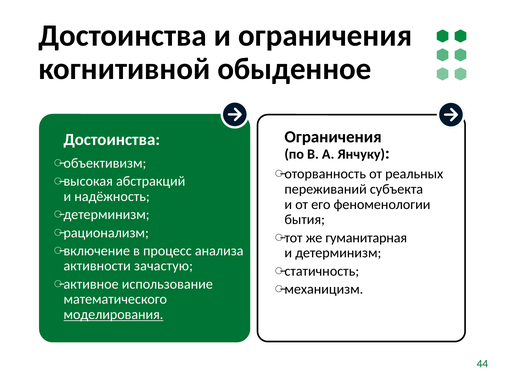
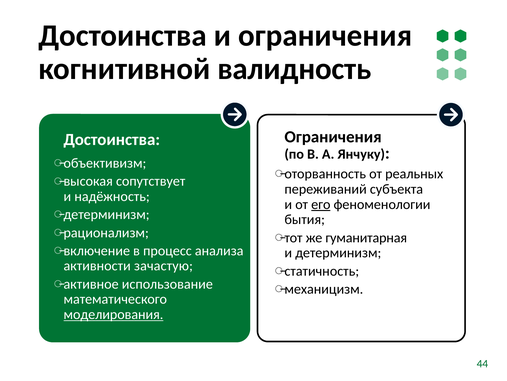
обыденное: обыденное -> валидность (294, 69)
абстракций: абстракций -> сопутствует (151, 181)
его underline: none -> present (321, 204)
